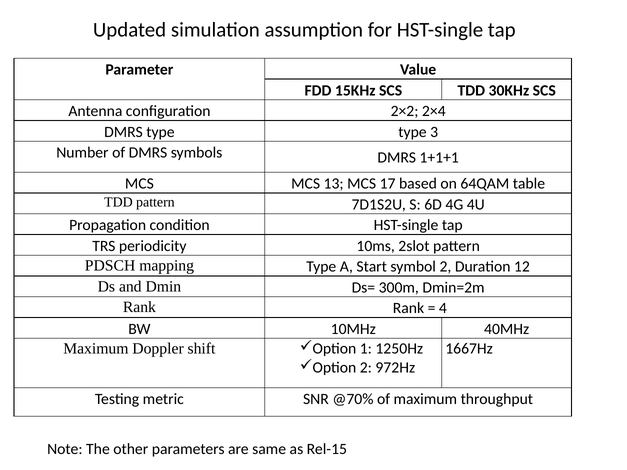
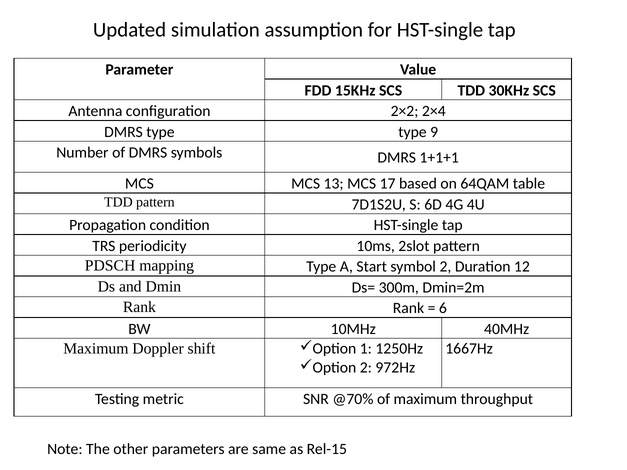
3: 3 -> 9 (434, 132)
4: 4 -> 6 (443, 308)
